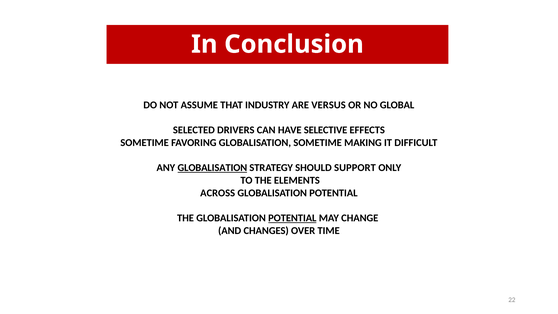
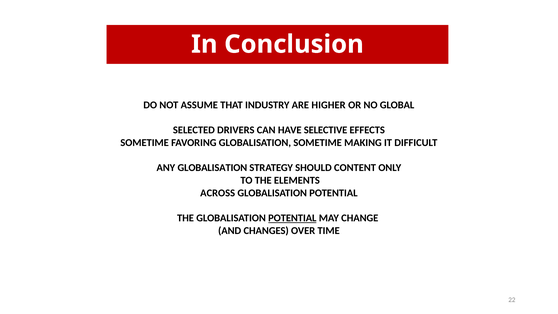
VERSUS: VERSUS -> HIGHER (329, 105)
GLOBALISATION underline: present -> none (212, 168)
SUPPORT: SUPPORT -> CONTENT (355, 168)
